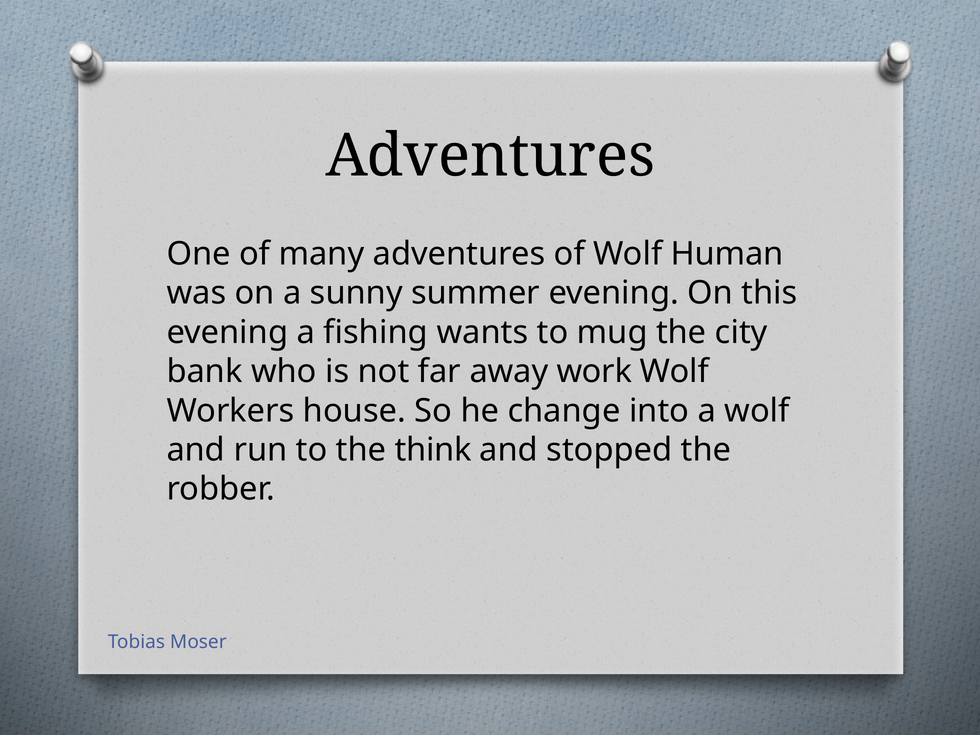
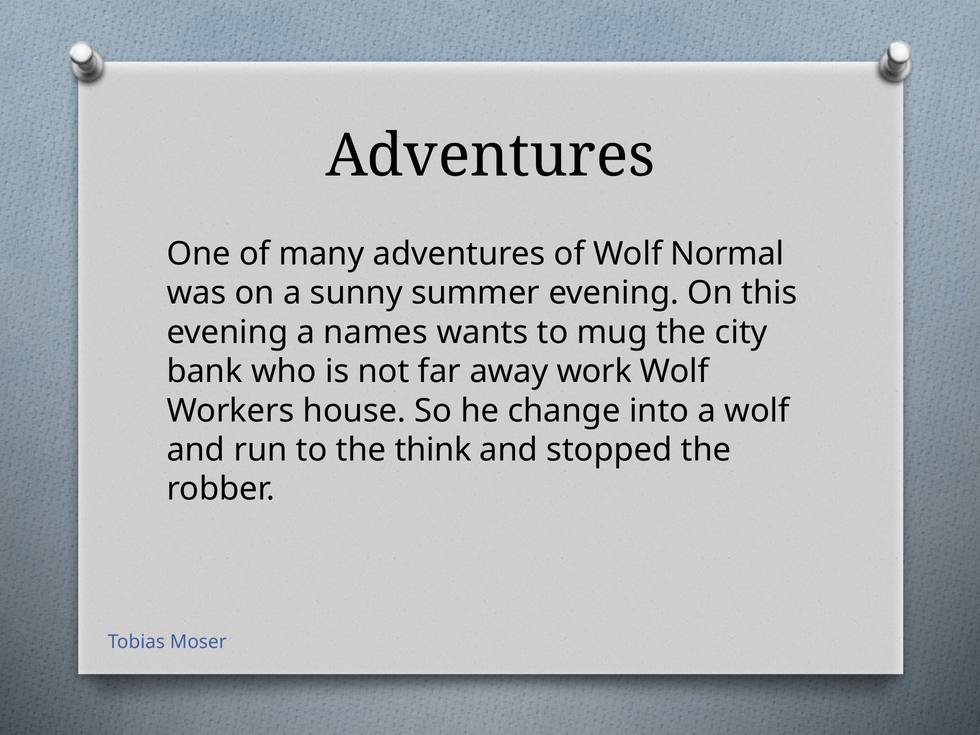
Human: Human -> Normal (727, 254)
fishing: fishing -> names (376, 332)
